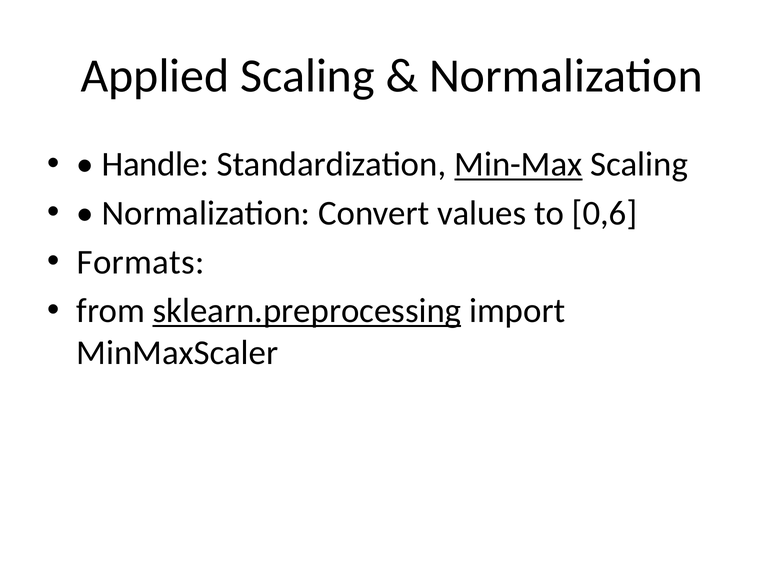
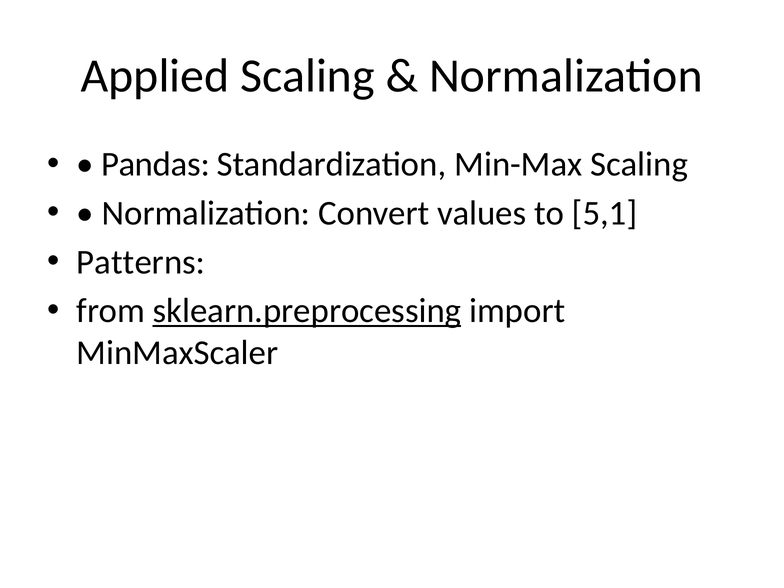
Handle: Handle -> Pandas (155, 164)
Min-Max underline: present -> none (518, 164)
0,6: 0,6 -> 5,1 (605, 213)
Formats: Formats -> Patterns (141, 262)
